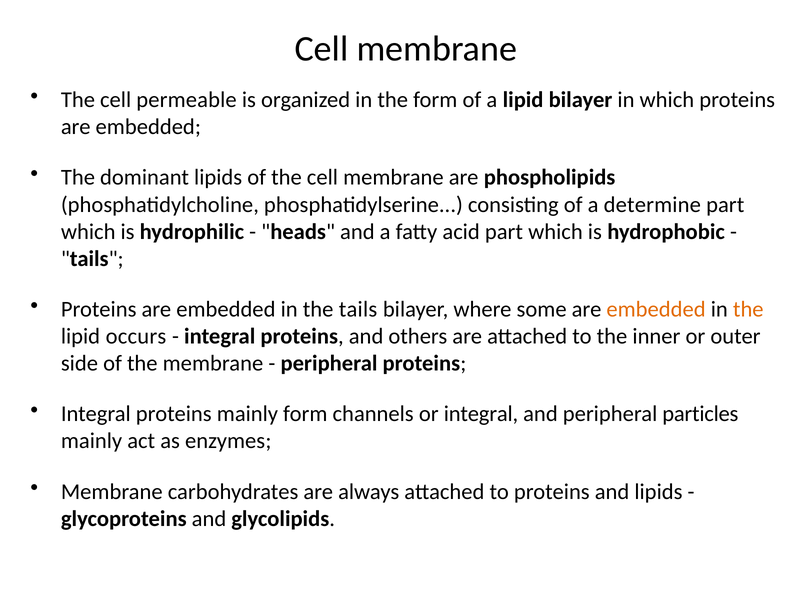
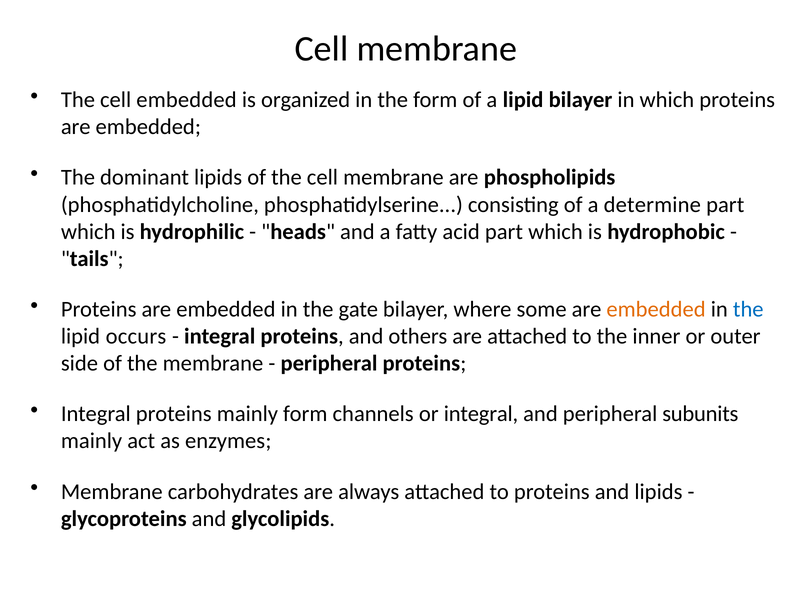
cell permeable: permeable -> embedded (187, 100)
the tails: tails -> gate (358, 309)
the colour: orange -> blue (748, 309)
particles: particles -> subunits (700, 414)
